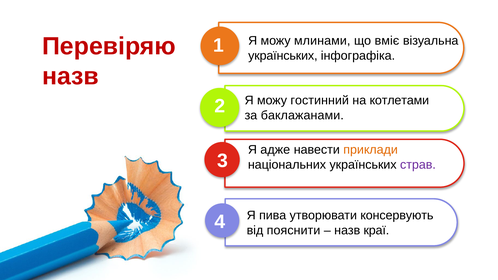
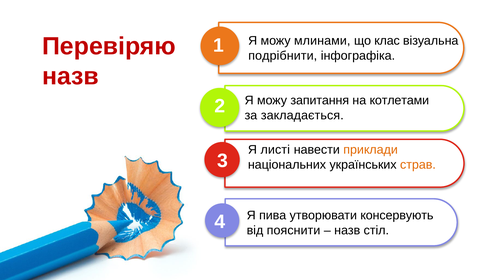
вміє: вміє -> клас (387, 41)
українських: українських -> подрібнити (283, 56)
гостинний: гостинний -> запитання (320, 101)
баклажанами: баклажанами -> закладається (302, 115)
адже: адже -> листі (275, 150)
страв colour: purple -> orange (418, 165)
краї: краї -> стіл (376, 231)
